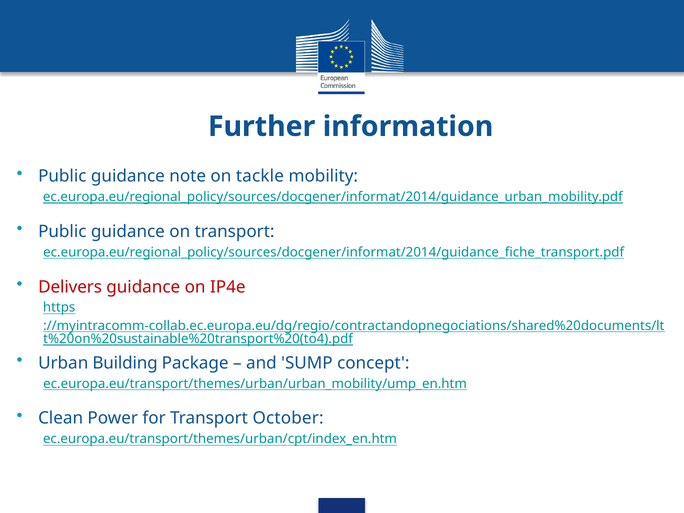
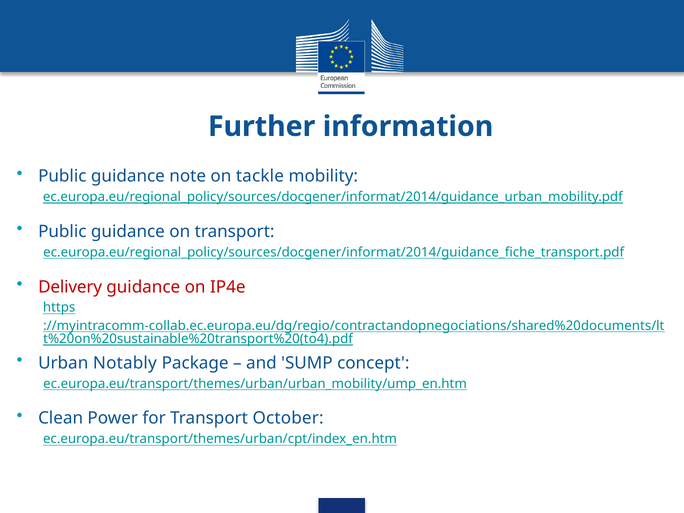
Delivers: Delivers -> Delivery (70, 287)
Building: Building -> Notably (125, 363)
